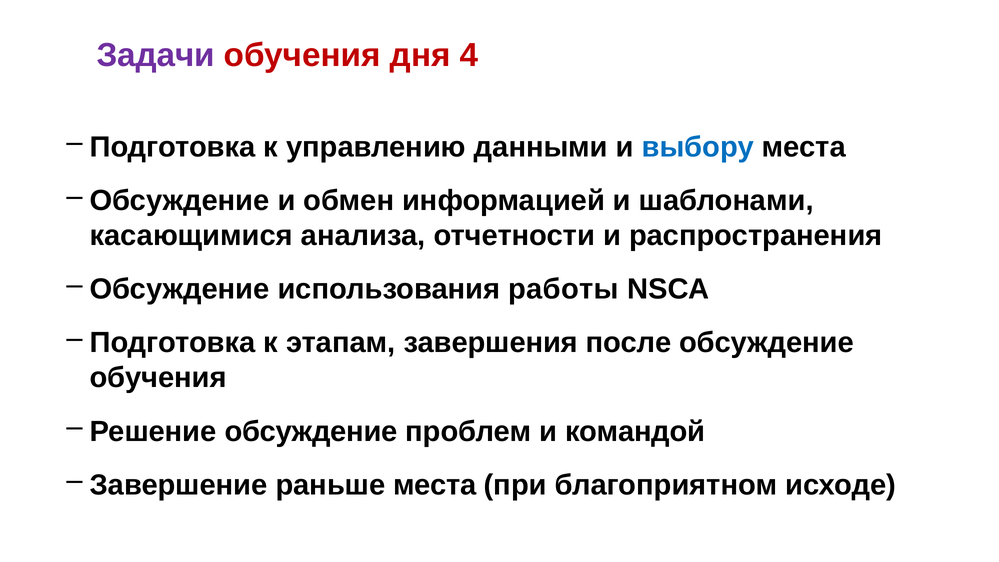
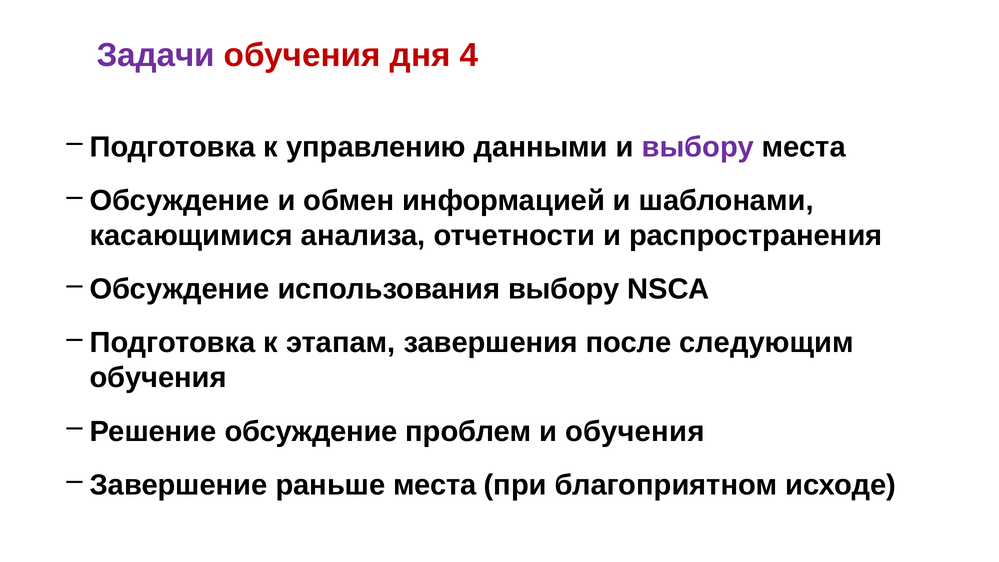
выбору colour: blue -> purple (698, 147)
использования работы: работы -> выбору (564, 289)
после обсуждение: обсуждение -> следующим (766, 343)
и командой: командой -> обучения (635, 431)
